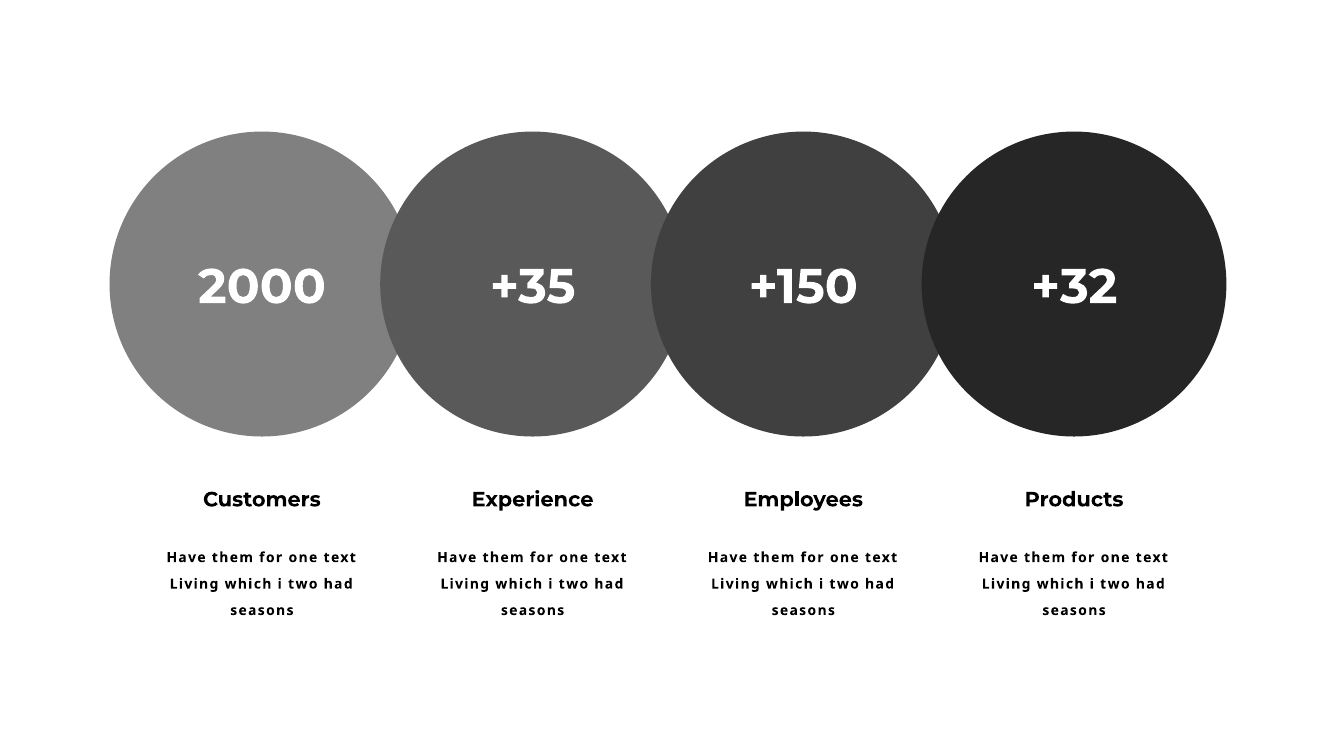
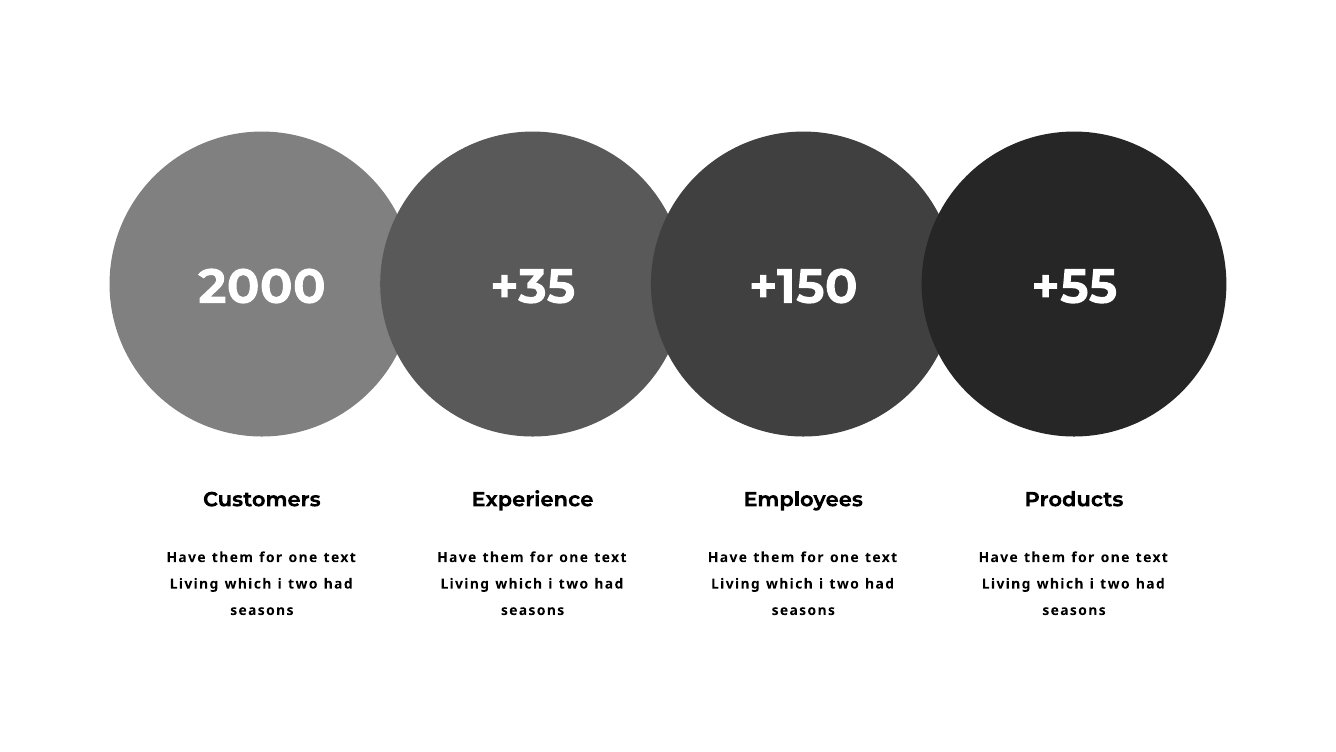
+32: +32 -> +55 (1074, 287)
